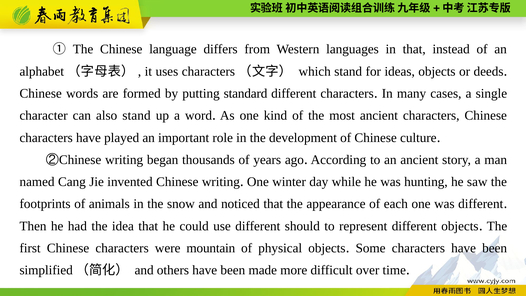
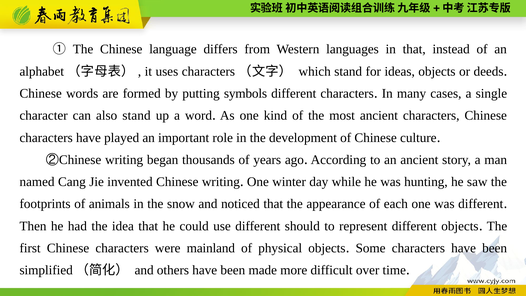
standard: standard -> symbols (246, 93)
mountain: mountain -> mainland (211, 248)
